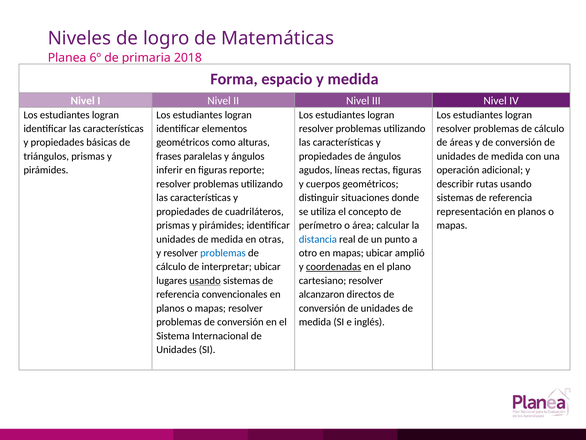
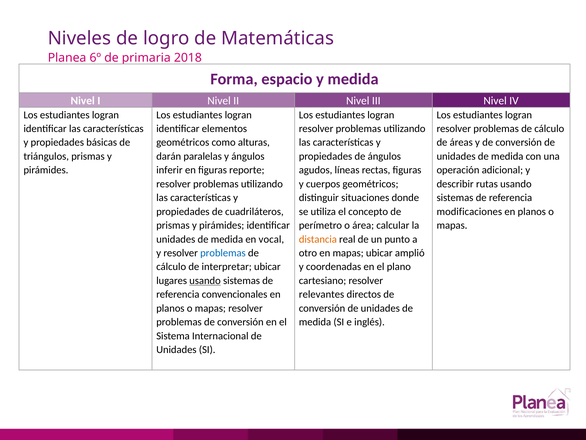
frases: frases -> darán (169, 156)
representación: representación -> modificaciones (469, 211)
otras: otras -> vocal (271, 239)
distancia colour: blue -> orange (318, 239)
coordenadas underline: present -> none (334, 267)
alcanzaron: alcanzaron -> relevantes (322, 294)
